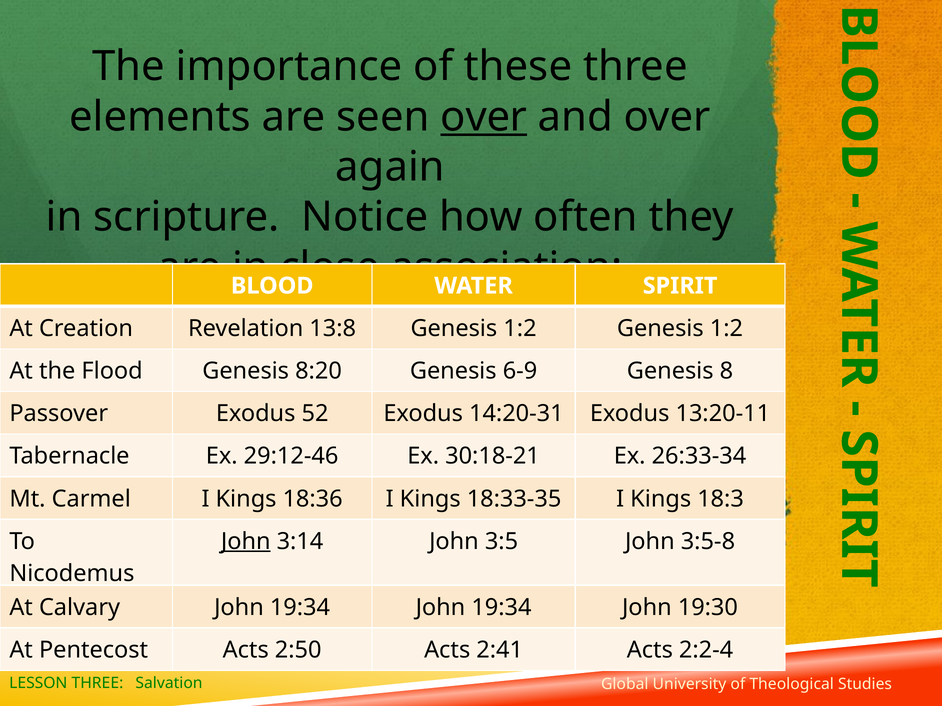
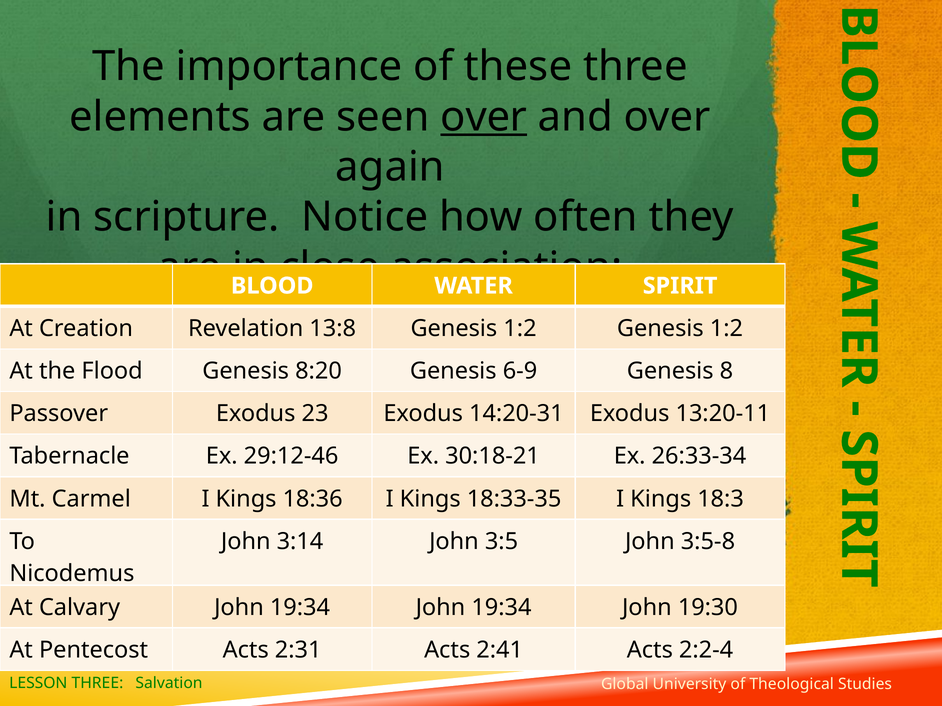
52: 52 -> 23 (315, 414)
John underline: present -> none (246, 542)
2:50: 2:50 -> 2:31 (298, 650)
